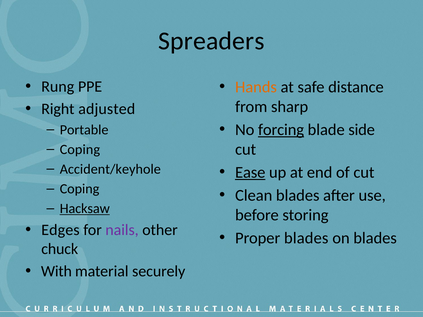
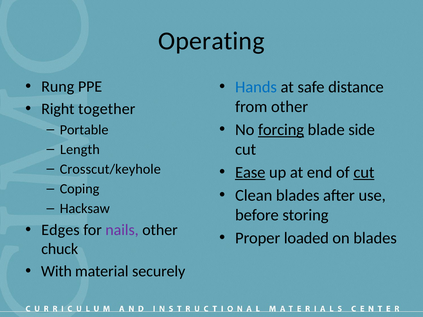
Spreaders: Spreaders -> Operating (211, 41)
Hands colour: orange -> blue (256, 87)
from sharp: sharp -> other (290, 107)
adjusted: adjusted -> together (107, 109)
Coping: Coping -> Length (80, 150)
Accident/keyhole: Accident/keyhole -> Crosscut/keyhole (110, 169)
cut underline: none -> present (364, 173)
Hacksaw underline: present -> none (85, 209)
Proper blades: blades -> loaded (306, 238)
